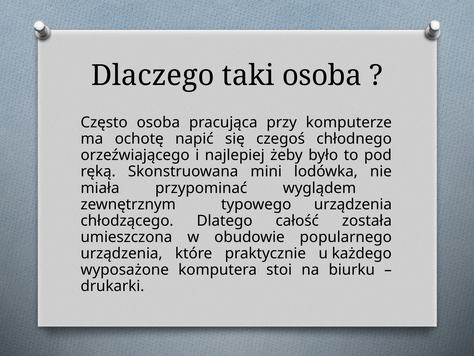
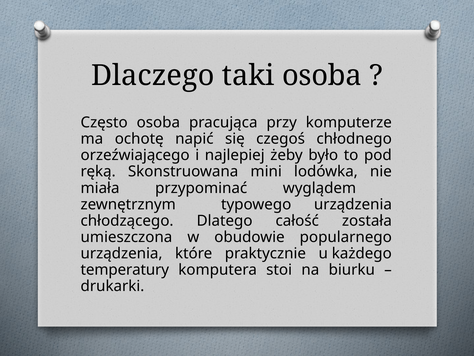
wyposażone: wyposażone -> temperatury (125, 269)
